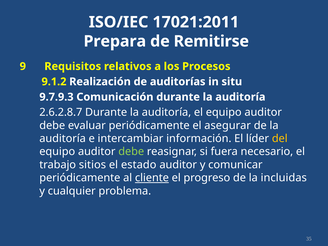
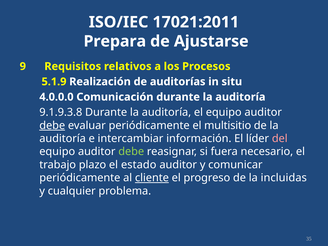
Remitirse: Remitirse -> Ajustarse (211, 41)
9.1.2: 9.1.2 -> 5.1.9 (54, 82)
9.7.9.3: 9.7.9.3 -> 4.0.0.0 (56, 97)
2.6.2.8.7: 2.6.2.8.7 -> 9.1.9.3.8 (61, 112)
debe underline: none -> present (52, 125)
asegurar: asegurar -> multisitio (228, 125)
del colour: yellow -> pink (280, 139)
sitios: sitios -> plazo (93, 165)
